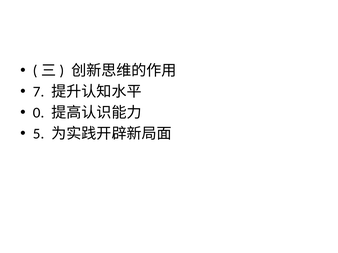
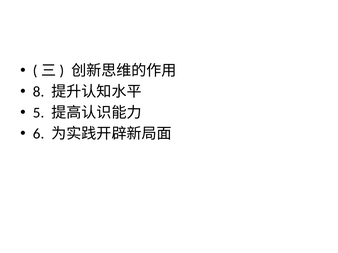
7: 7 -> 8 (39, 92)
0: 0 -> 5 (39, 113)
5: 5 -> 6 (39, 134)
